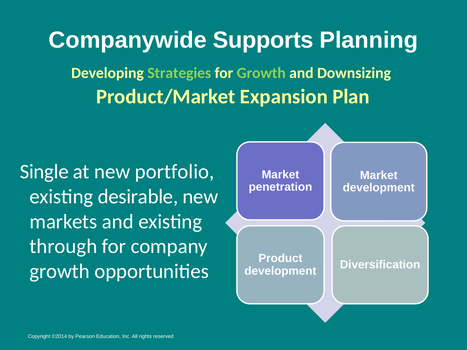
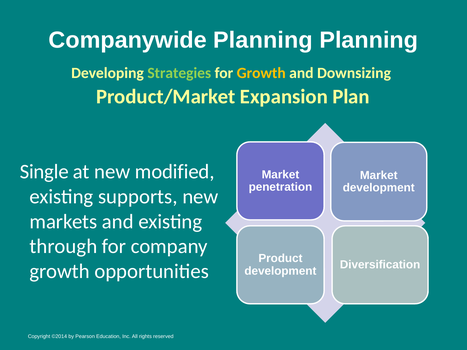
Companywide Supports: Supports -> Planning (263, 40)
Growth colour: light green -> yellow (261, 73)
portfolio: portfolio -> modified (175, 172)
desirable: desirable -> supports (138, 197)
